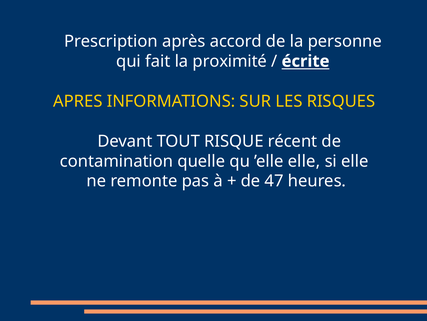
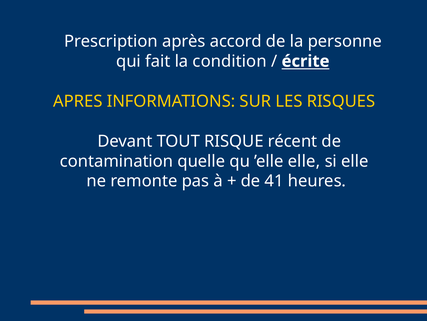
proximité: proximité -> condition (230, 61)
47: 47 -> 41 (274, 181)
